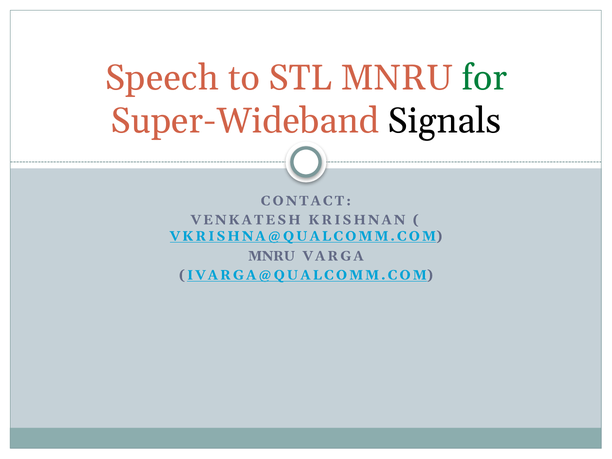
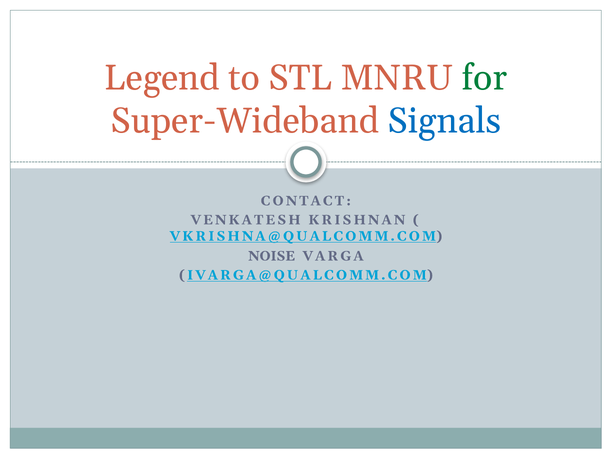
Speech: Speech -> Legend (162, 78)
Signals colour: black -> blue (445, 121)
MNRU: MNRU -> NOISE (272, 256)
